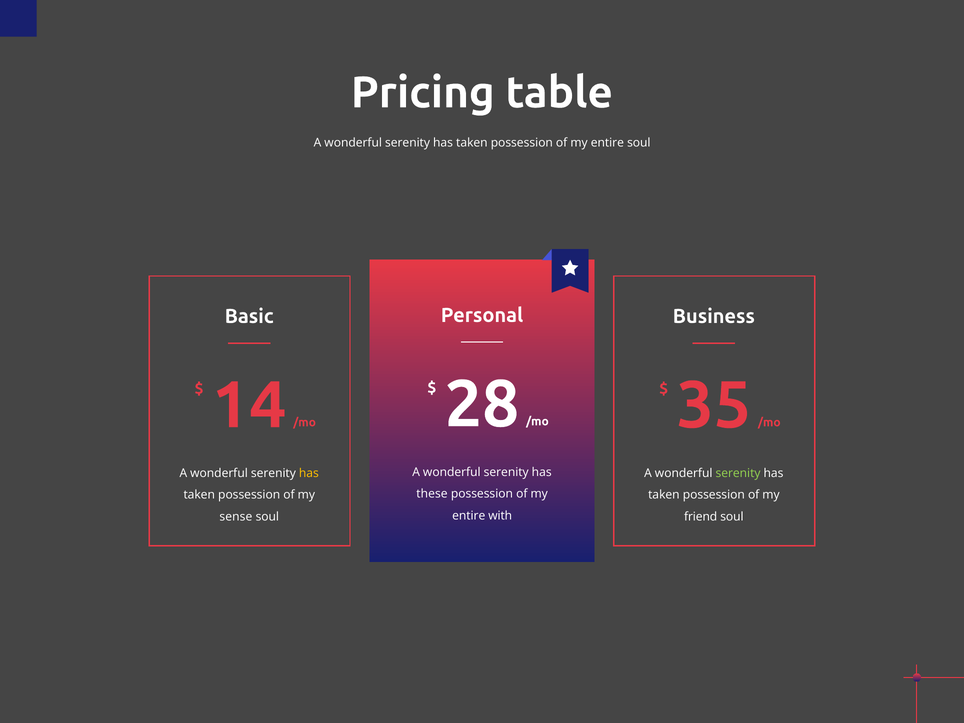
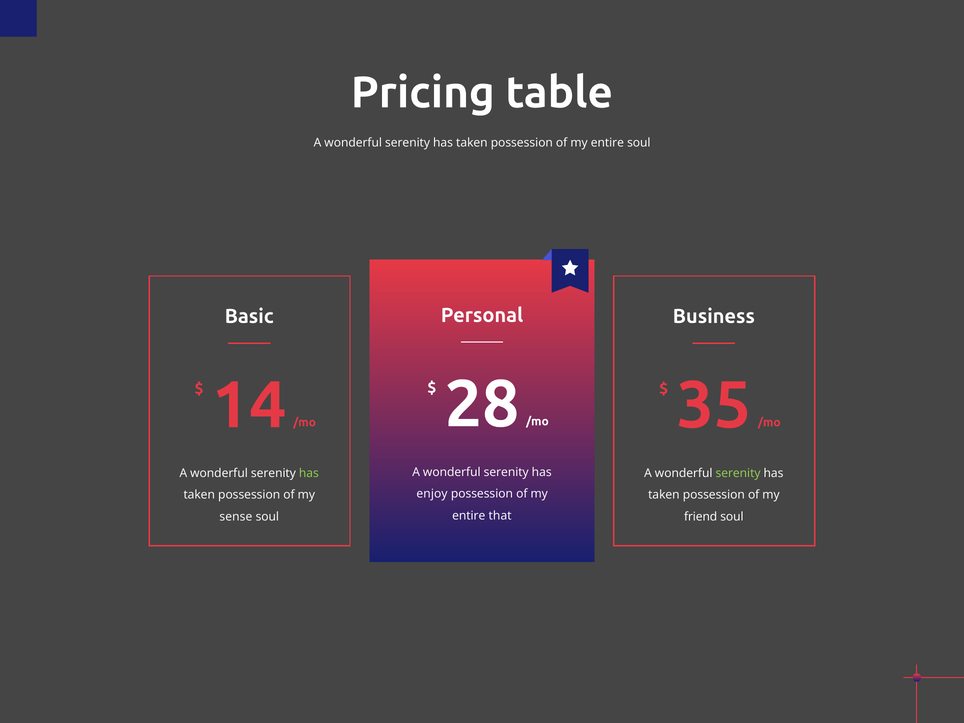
has colour: yellow -> light green (309, 473)
these: these -> enjoy (432, 494)
with: with -> that (500, 516)
